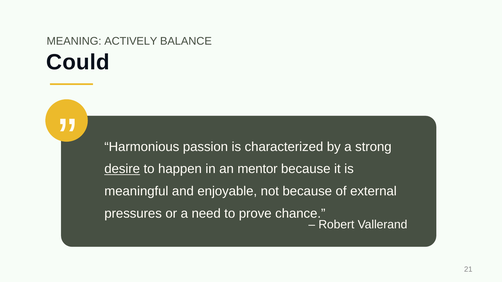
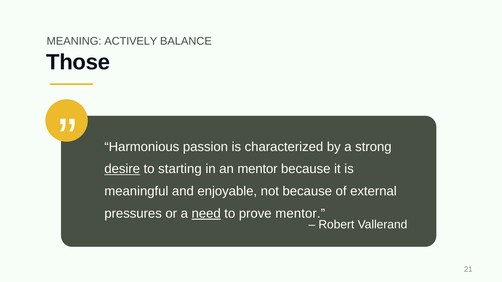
Could: Could -> Those (78, 62)
happen: happen -> starting (180, 169)
need underline: none -> present (206, 214)
prove chance: chance -> mentor (300, 214)
